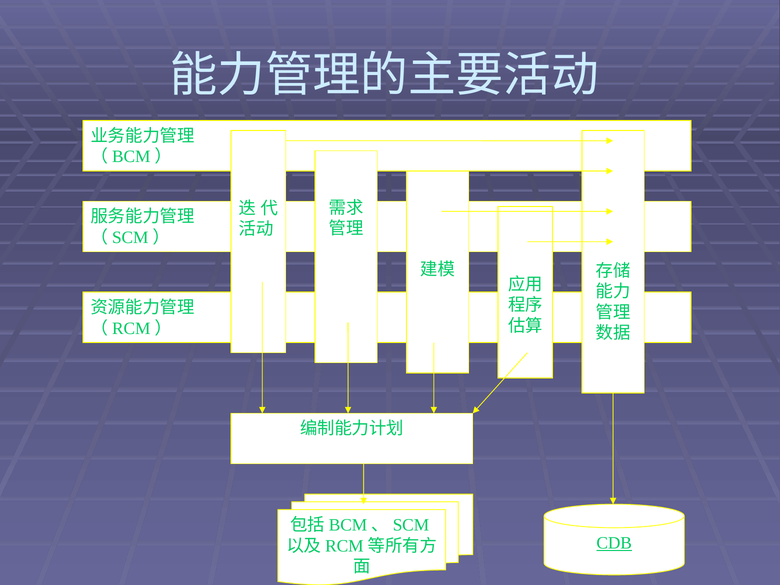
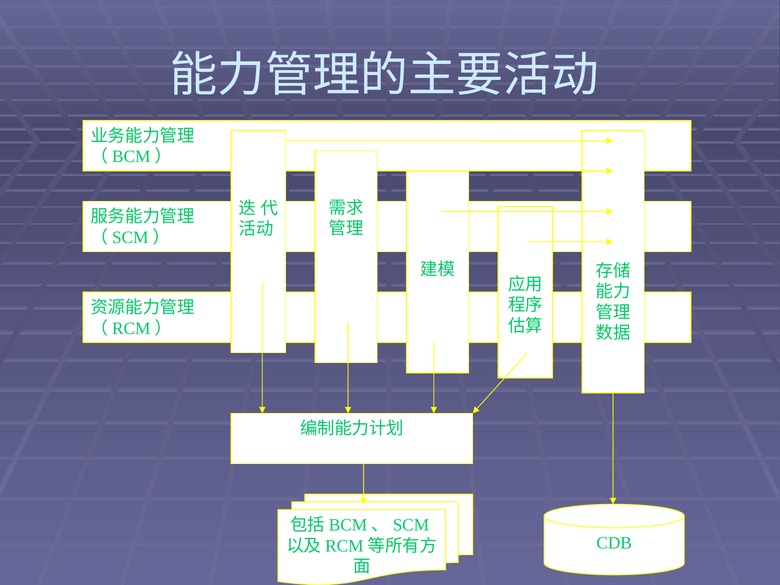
CDB underline: present -> none (614, 543)
